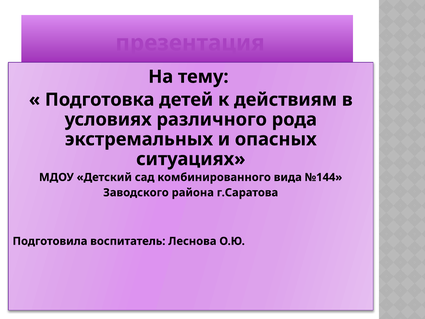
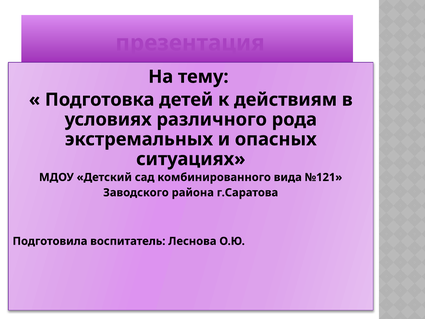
№144: №144 -> №121 (323, 177)
